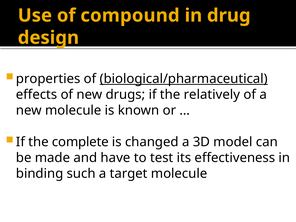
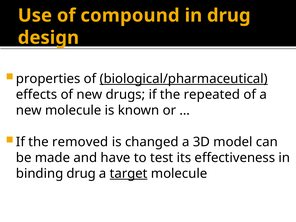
relatively: relatively -> repeated (212, 95)
complete: complete -> removed (80, 142)
binding such: such -> drug (81, 174)
target underline: none -> present (129, 174)
